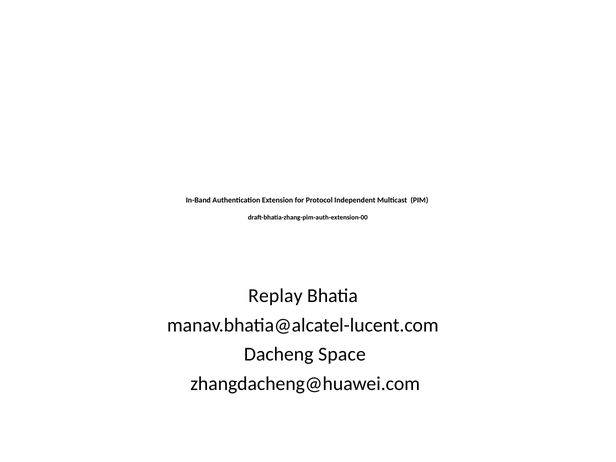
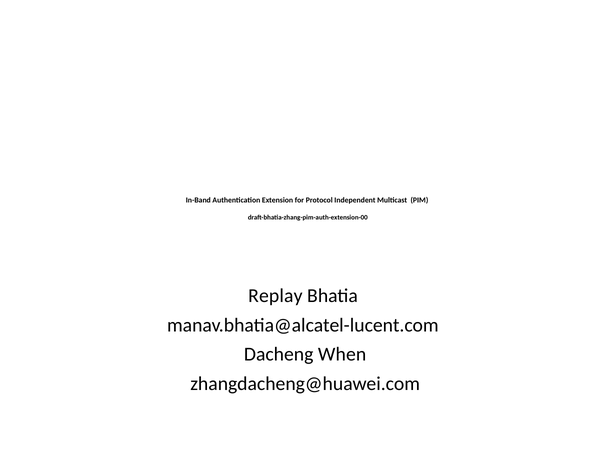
Space: Space -> When (342, 354)
